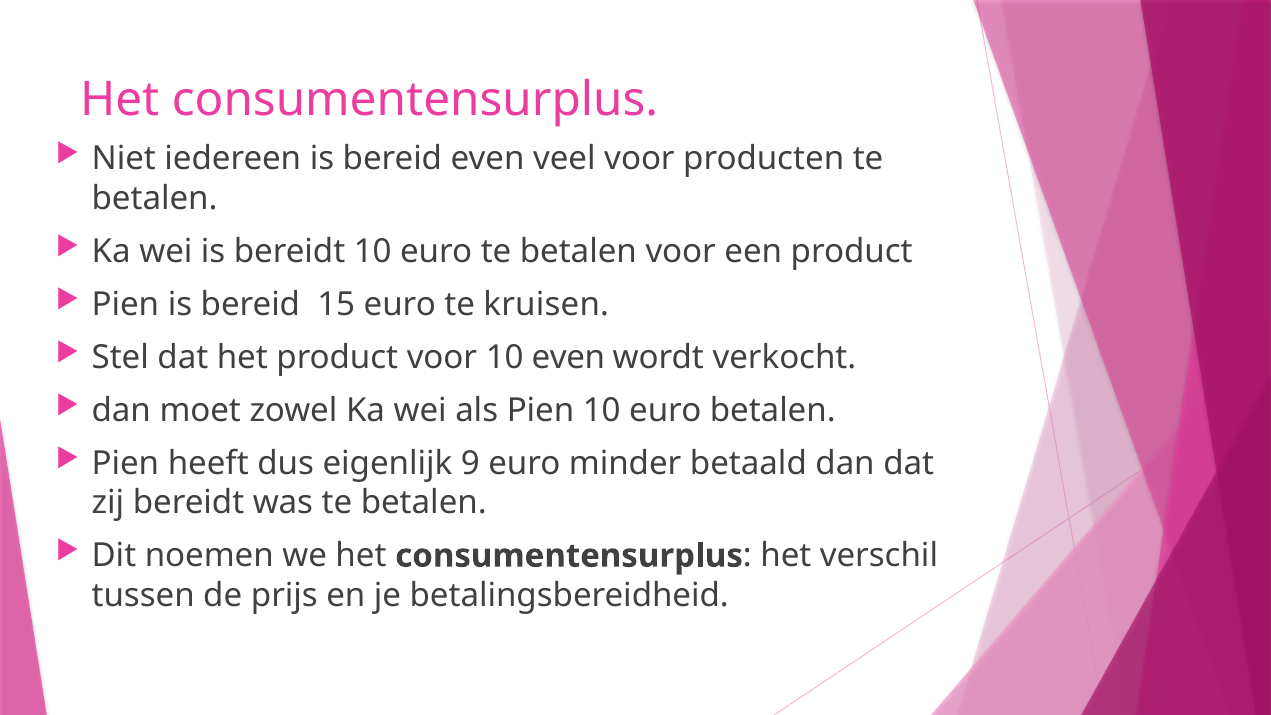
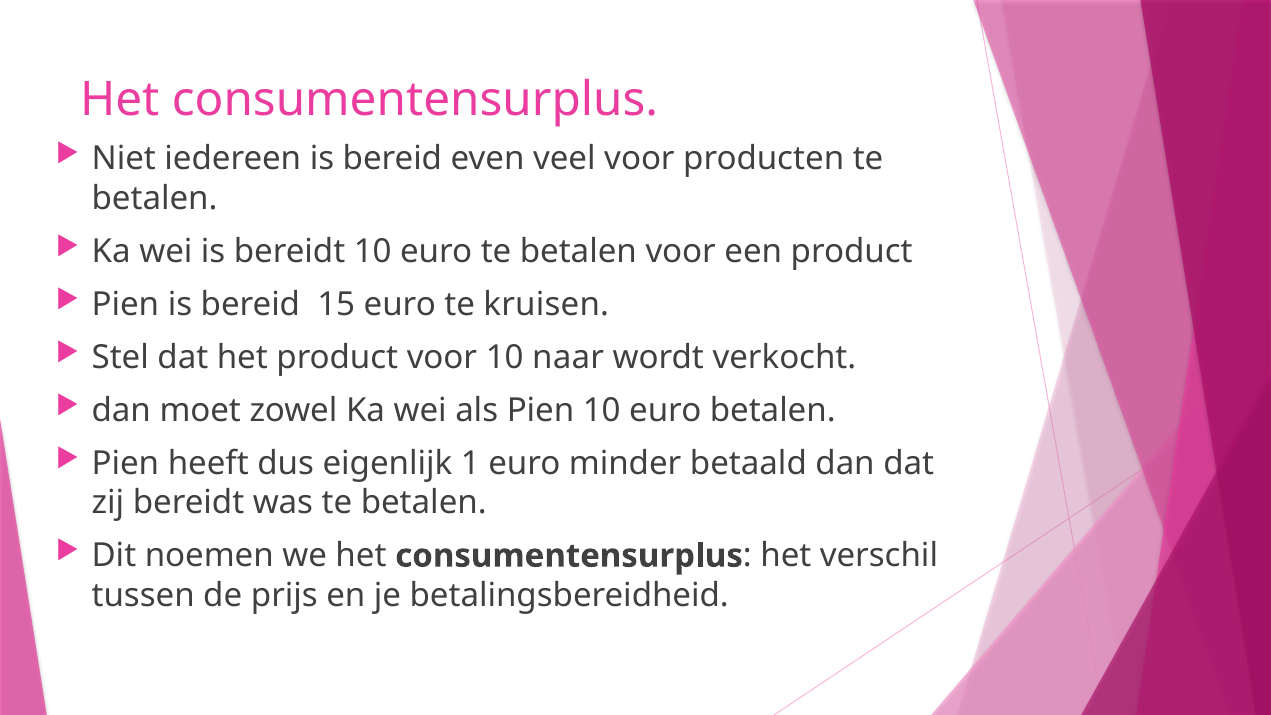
10 even: even -> naar (568, 357)
9: 9 -> 1 (470, 463)
